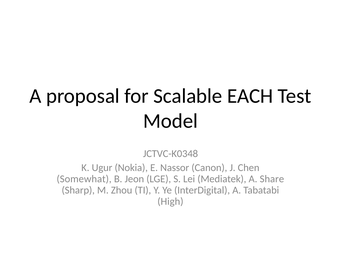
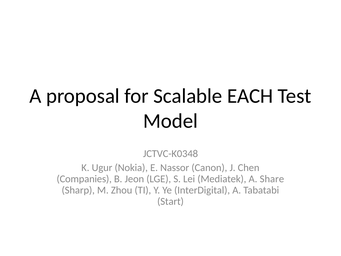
Somewhat: Somewhat -> Companies (84, 179)
High: High -> Start (170, 201)
